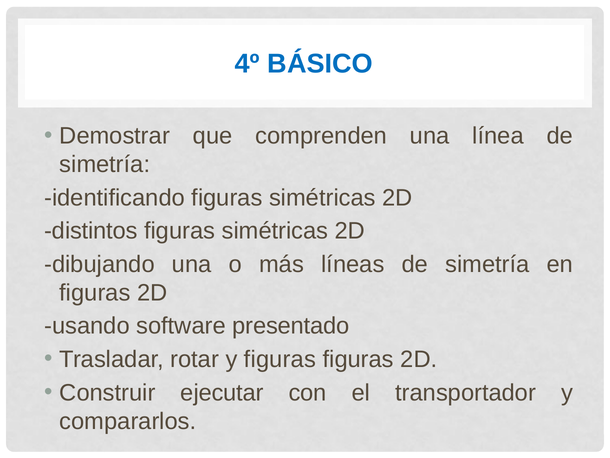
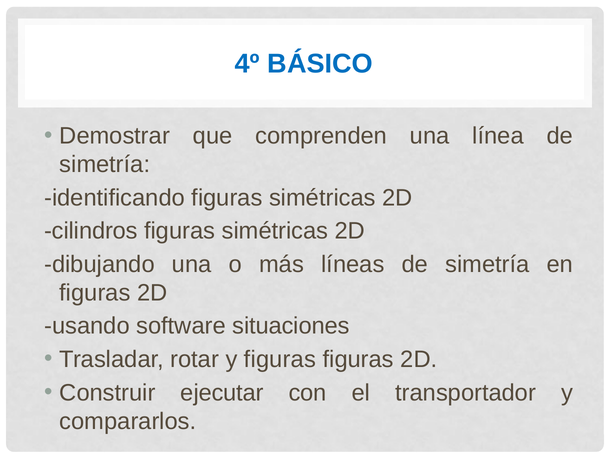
distintos: distintos -> cilindros (91, 231)
presentado: presentado -> situaciones (291, 326)
